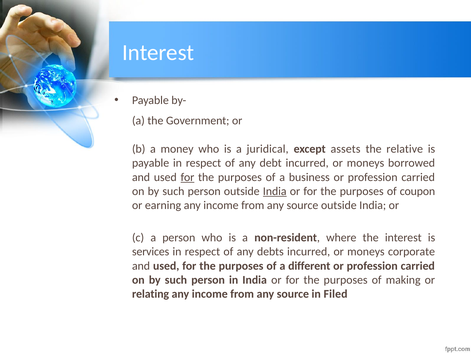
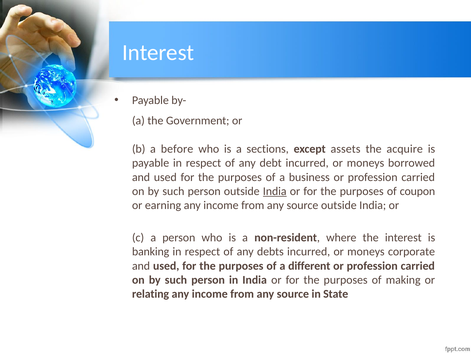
money: money -> before (177, 149)
juridical: juridical -> sections (268, 149)
relative: relative -> acquire (405, 149)
for underline: present -> none (187, 177)
services: services -> banking (151, 252)
Filed: Filed -> State (336, 294)
